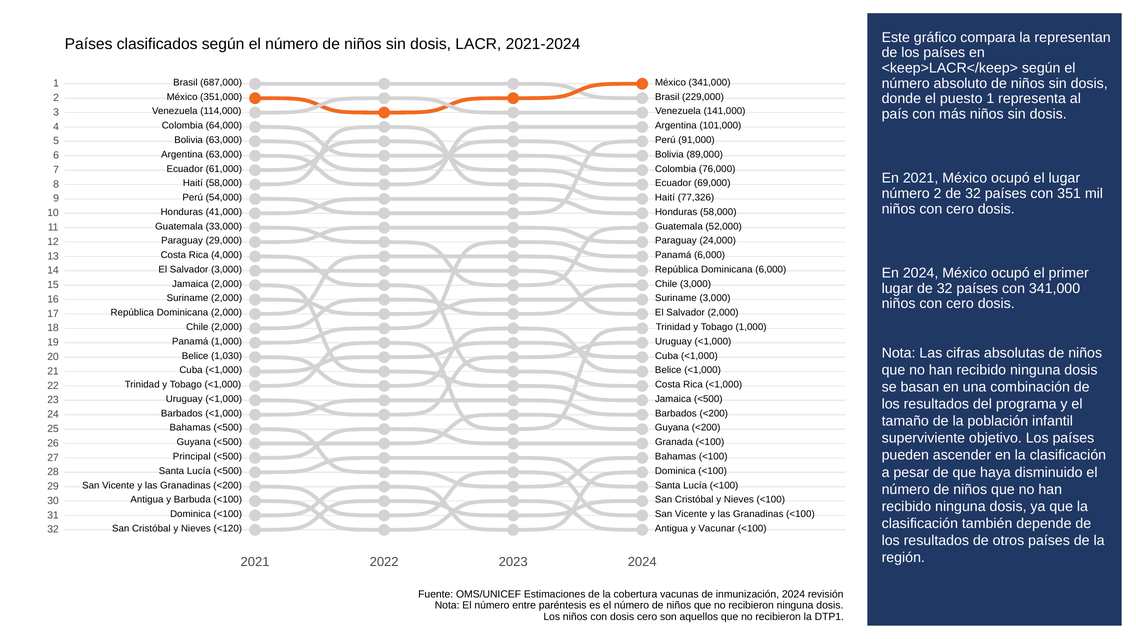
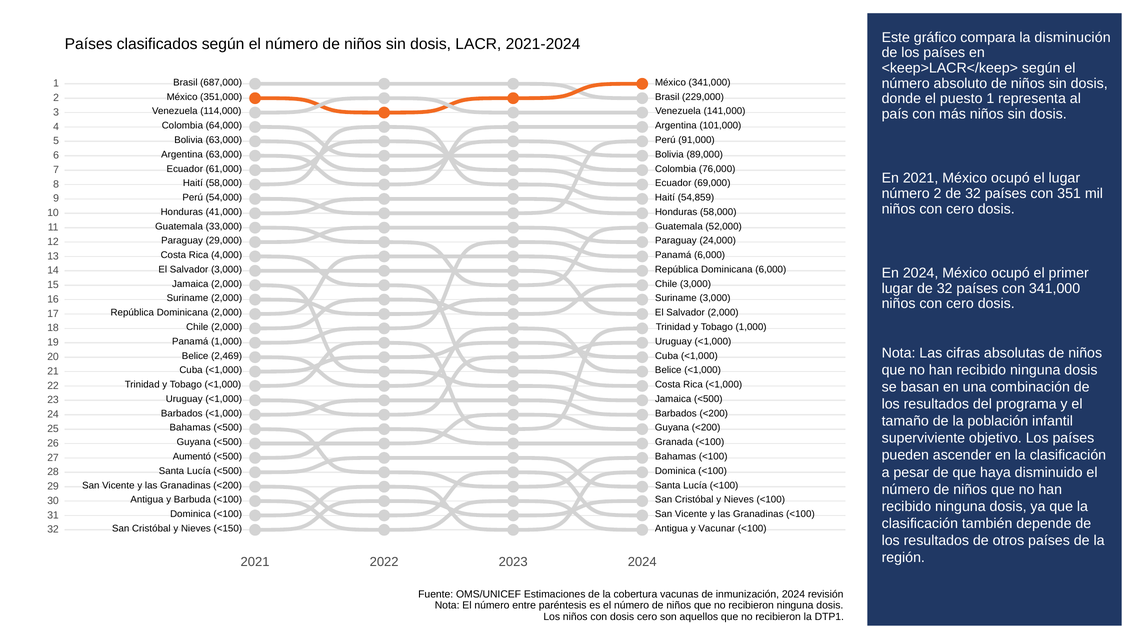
representan: representan -> disminución (1073, 37)
77,326: 77,326 -> 54,859 (696, 198)
1,030: 1,030 -> 2,469 (227, 356)
Principal: Principal -> Aumentó (192, 457)
<120: <120 -> <150 (228, 529)
